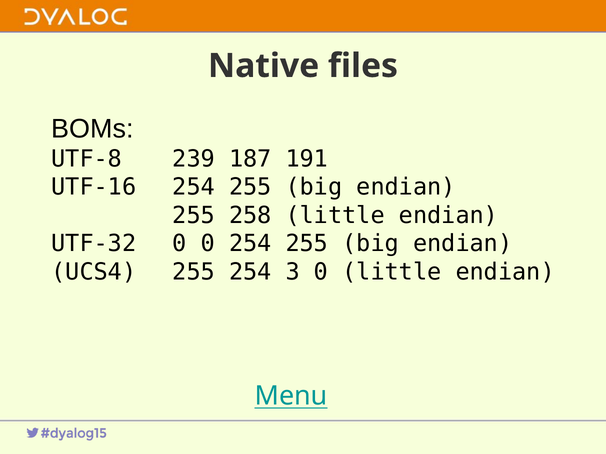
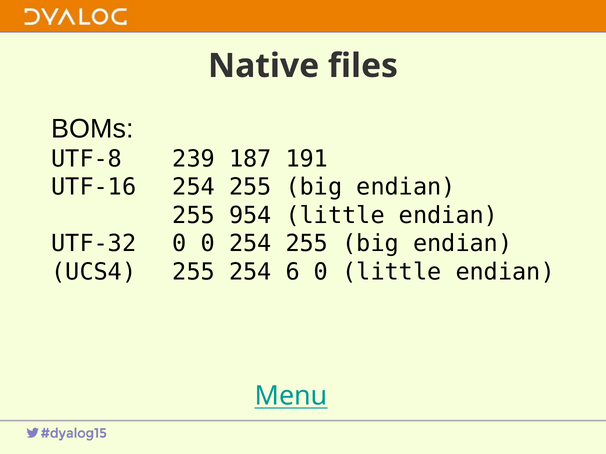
258: 258 -> 954 (250, 216)
3: 3 -> 6 (293, 272)
